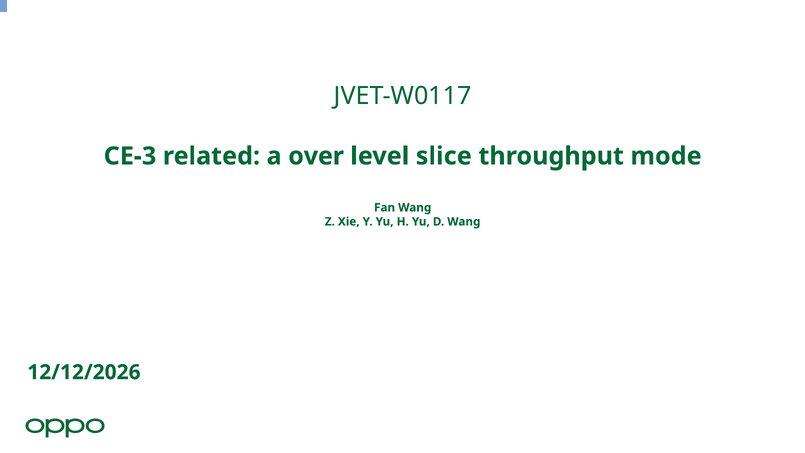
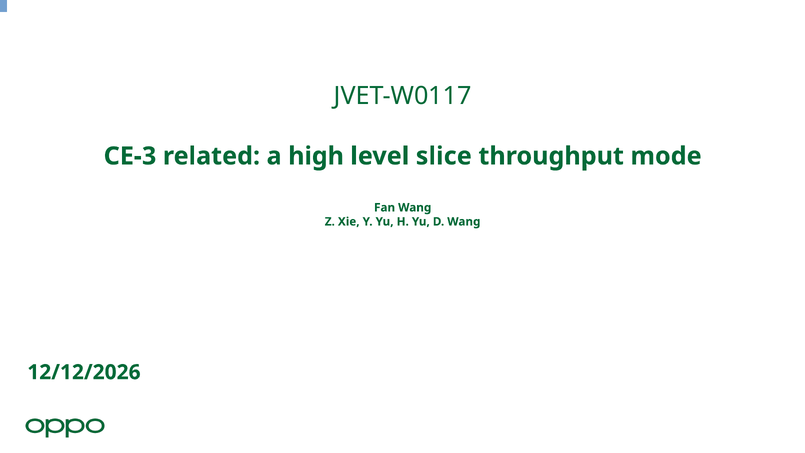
over: over -> high (316, 156)
